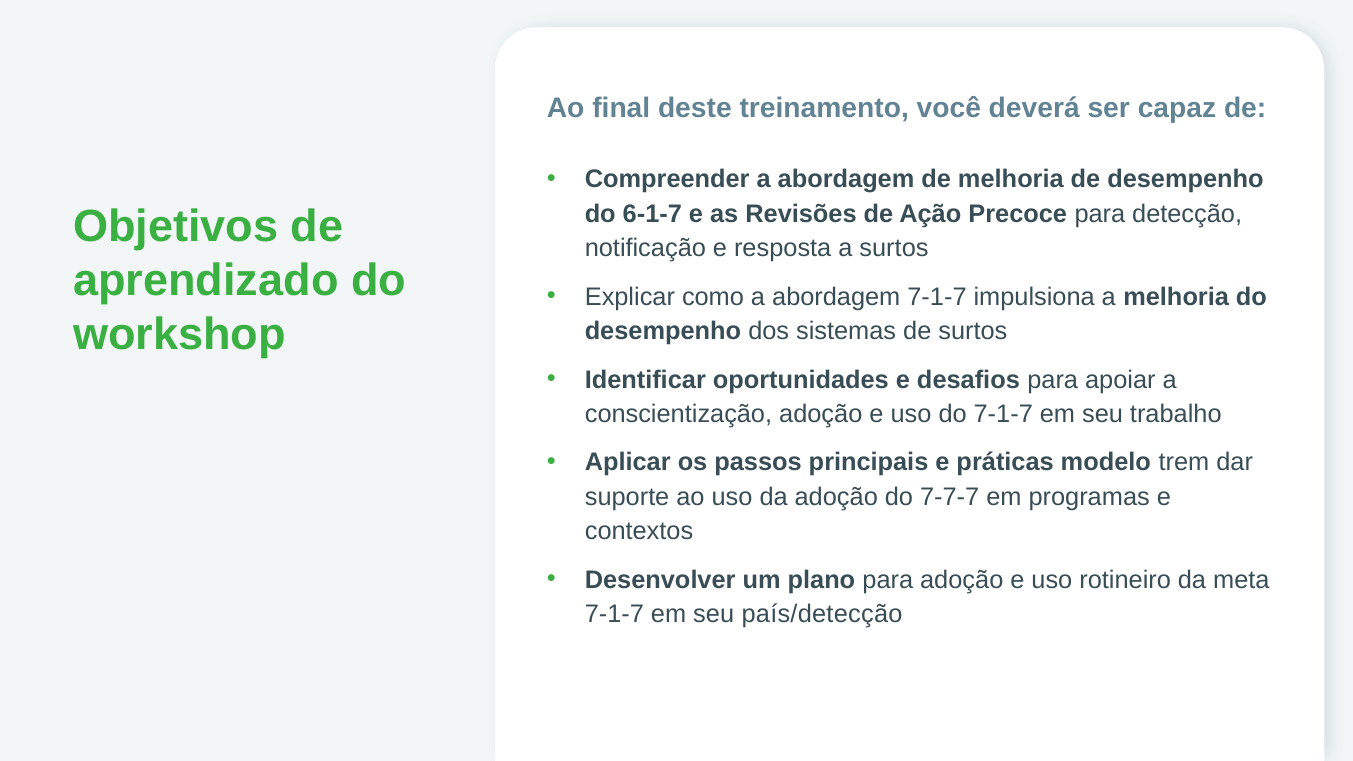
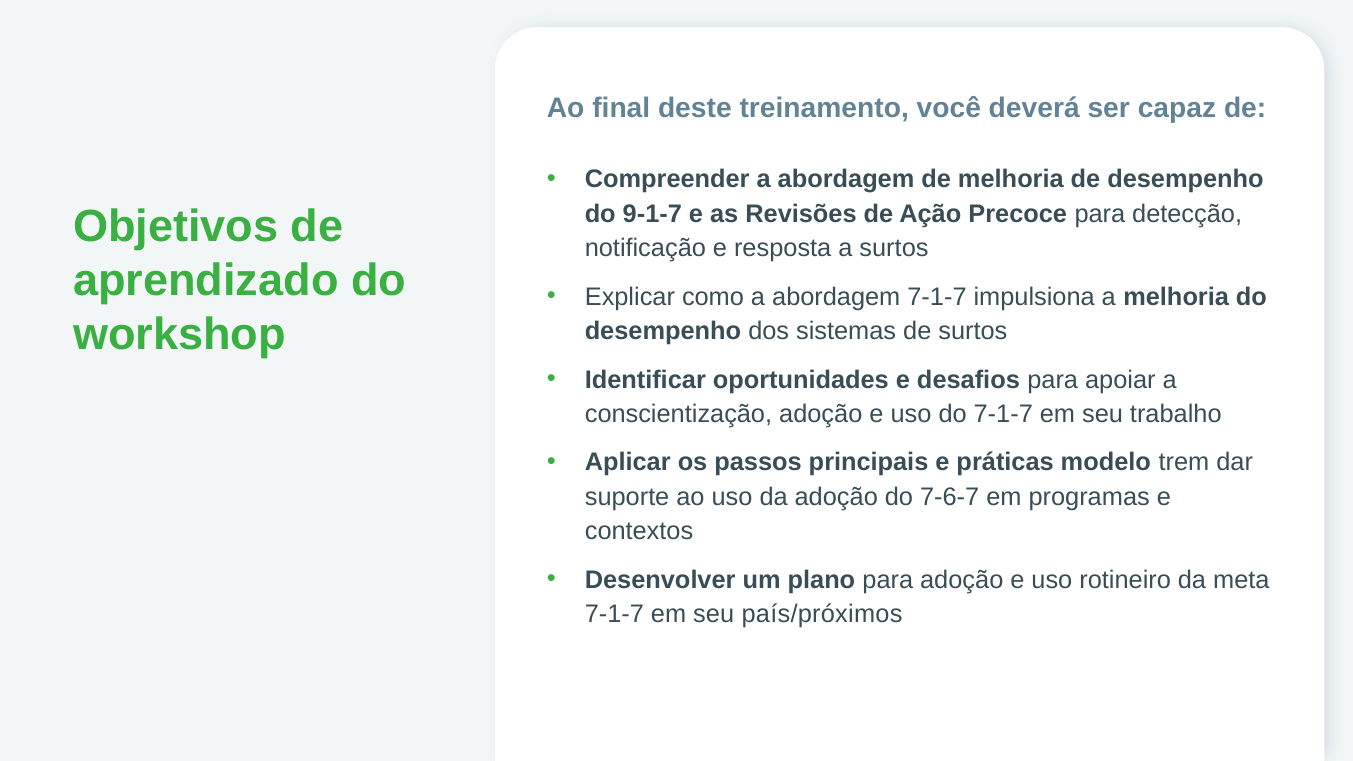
6-1-7: 6-1-7 -> 9-1-7 (652, 214)
7-7-7: 7-7-7 -> 7-6-7 (950, 497)
país/detecção: país/detecção -> país/próximos (822, 614)
